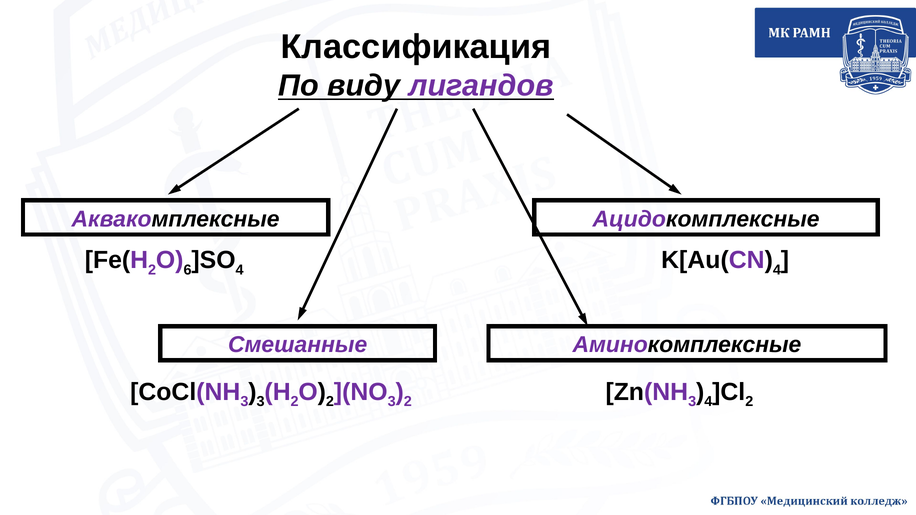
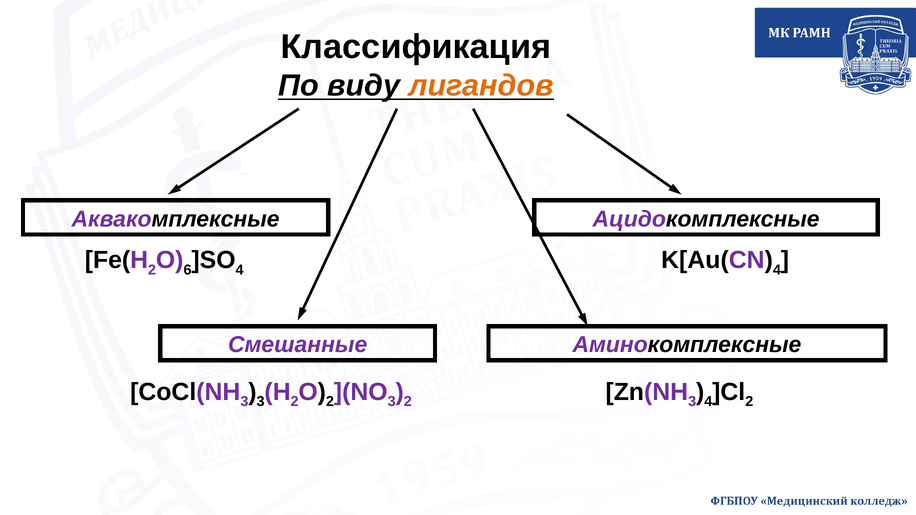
лигандов colour: purple -> orange (481, 86)
